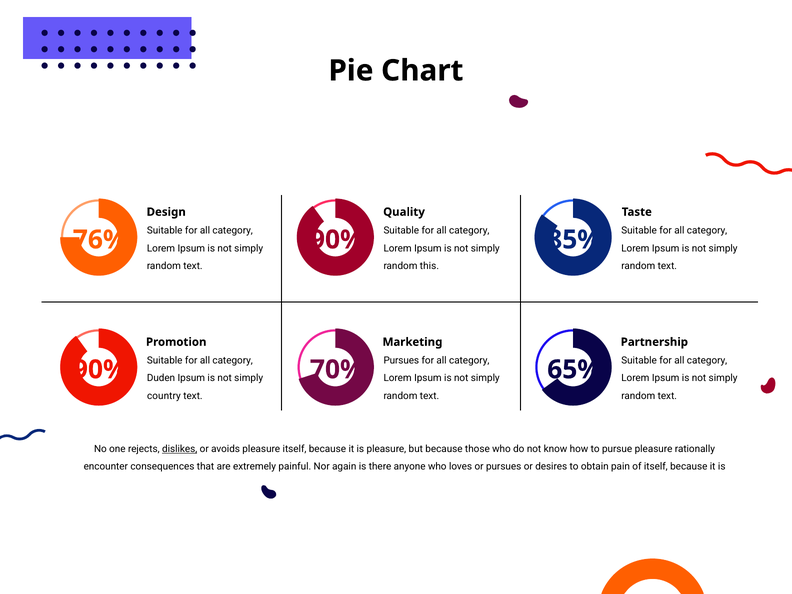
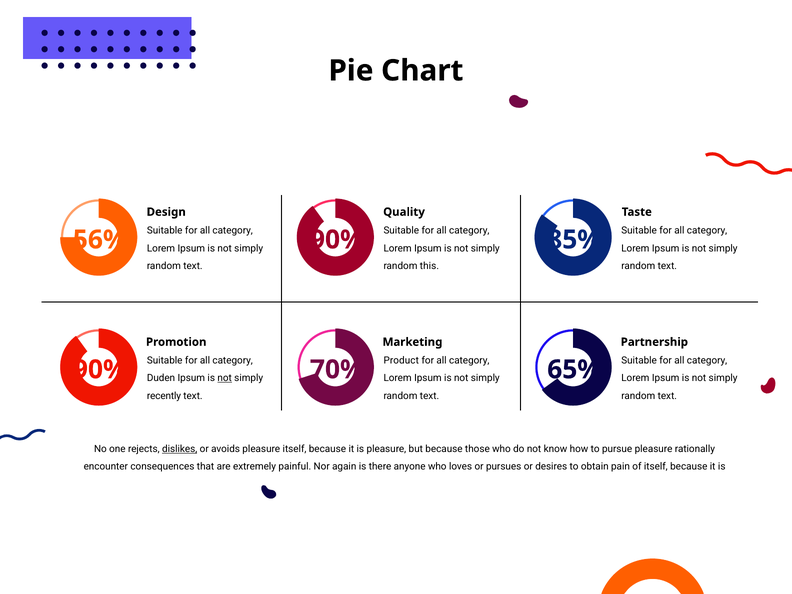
76%: 76% -> 56% (100, 240)
Pursues: Pursues -> Product (401, 360)
not underline: none -> present (225, 378)
country: country -> recently (164, 396)
